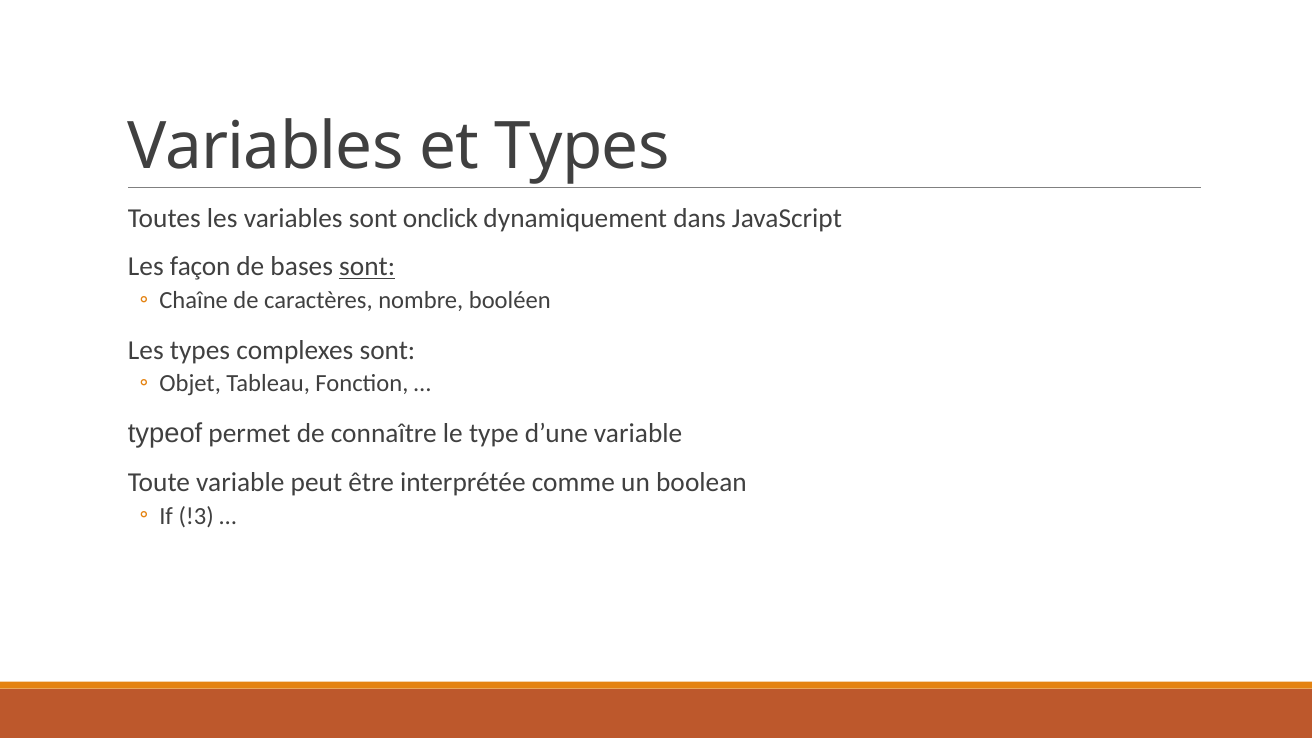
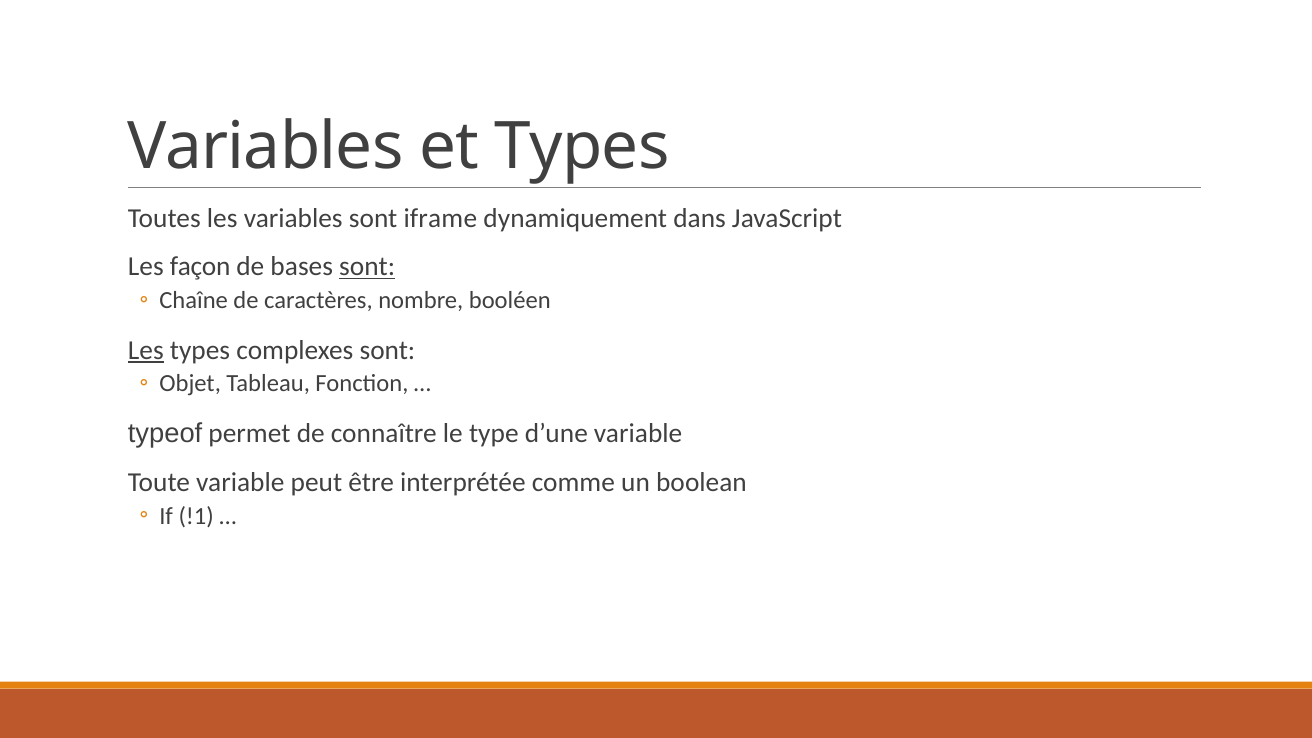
onclick: onclick -> iframe (440, 218)
Les underline: none -> present (146, 350)
!3: !3 -> !1 (196, 516)
